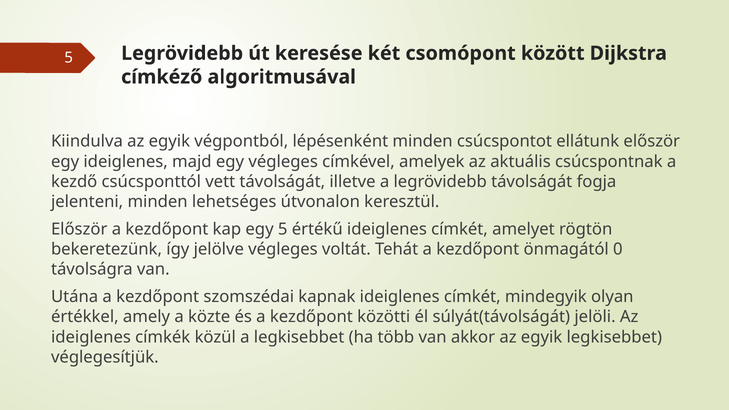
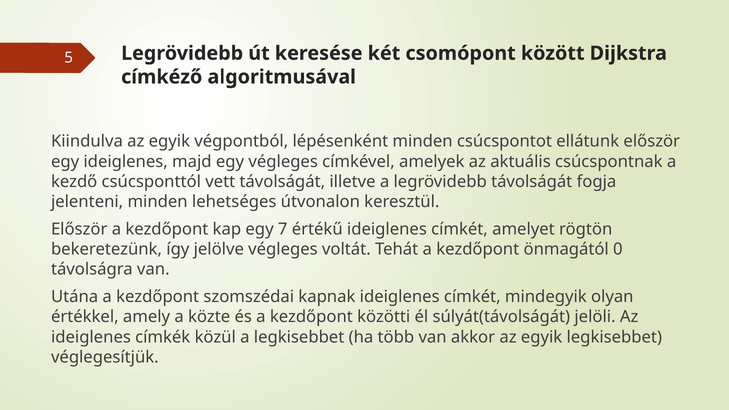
egy 5: 5 -> 7 (283, 229)
